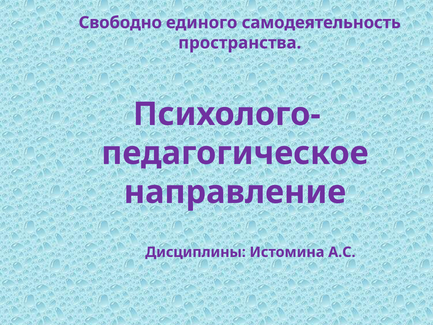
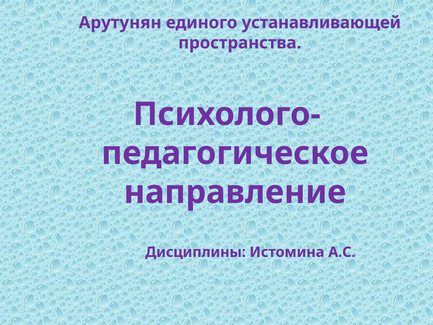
Свободно: Свободно -> Арутунян (120, 23)
самодеятельность: самодеятельность -> устанавливающей (321, 23)
